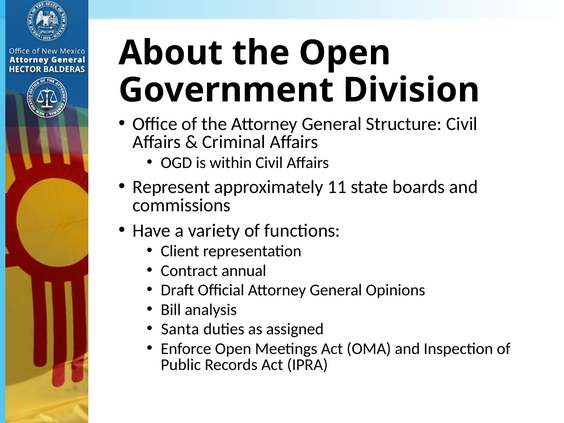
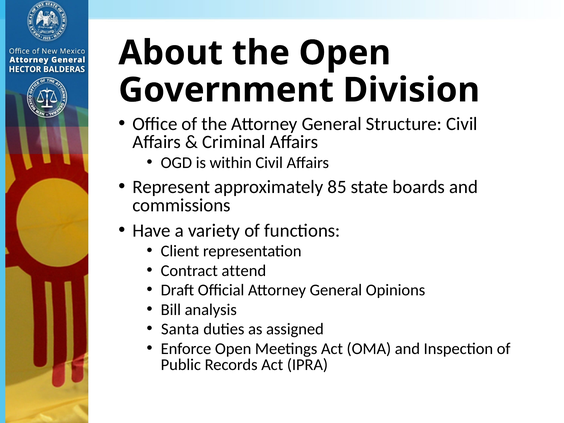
11: 11 -> 85 (337, 187)
annual: annual -> attend (244, 271)
